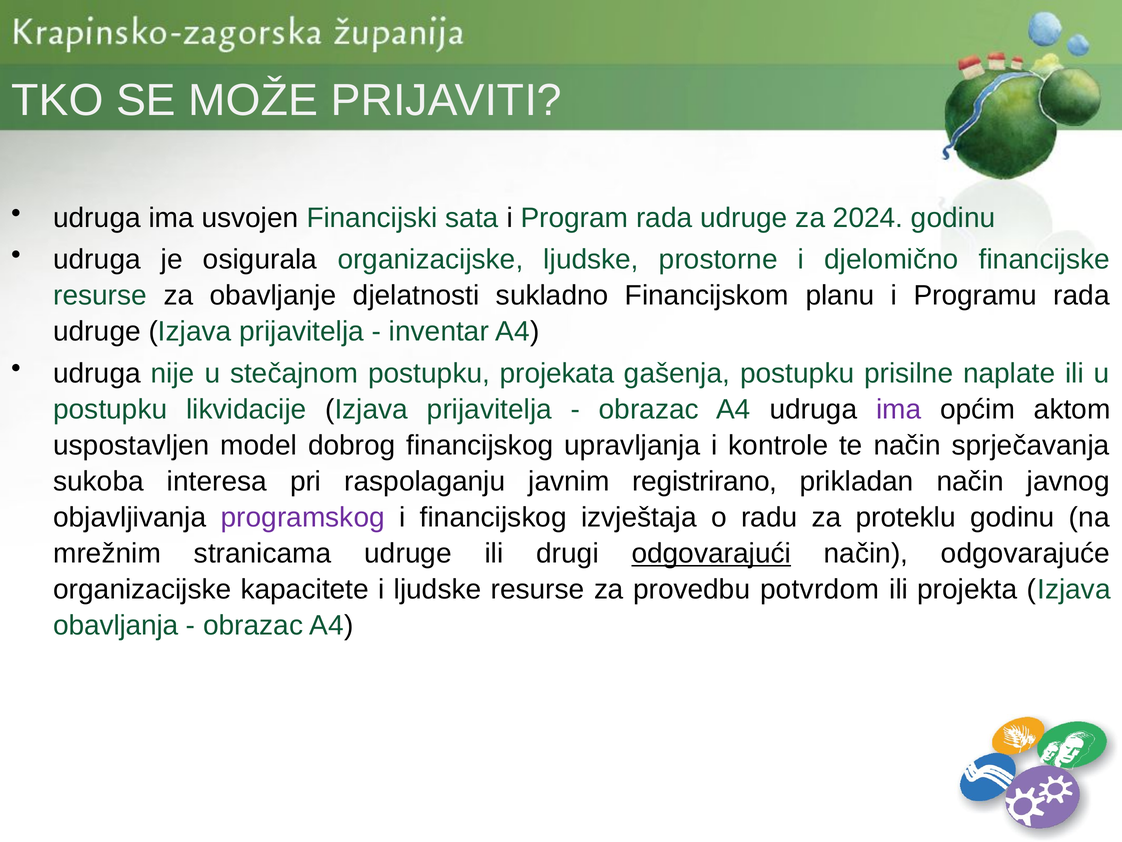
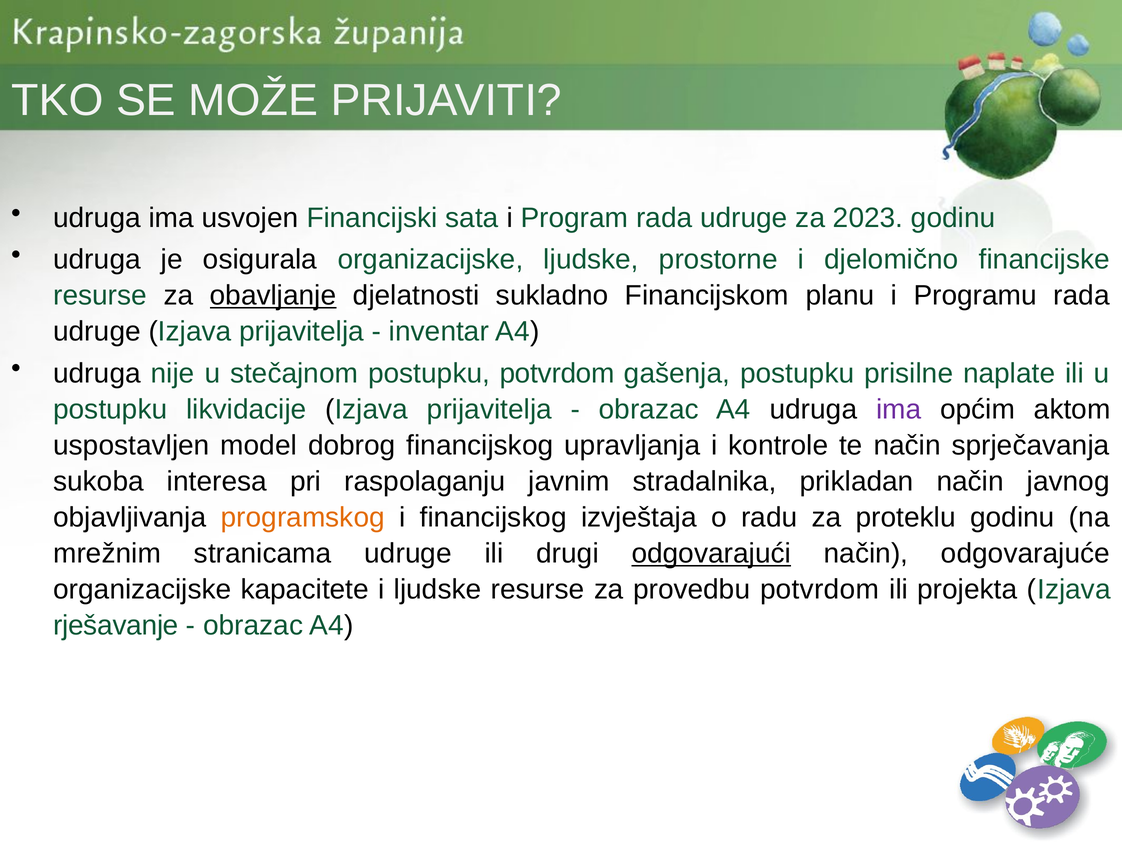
2024: 2024 -> 2023 (868, 218)
obavljanje underline: none -> present (273, 296)
postupku projekata: projekata -> potvrdom (557, 373)
registrirano: registrirano -> stradalnika (705, 481)
programskog colour: purple -> orange (303, 517)
obavljanja: obavljanja -> rješavanje (116, 626)
